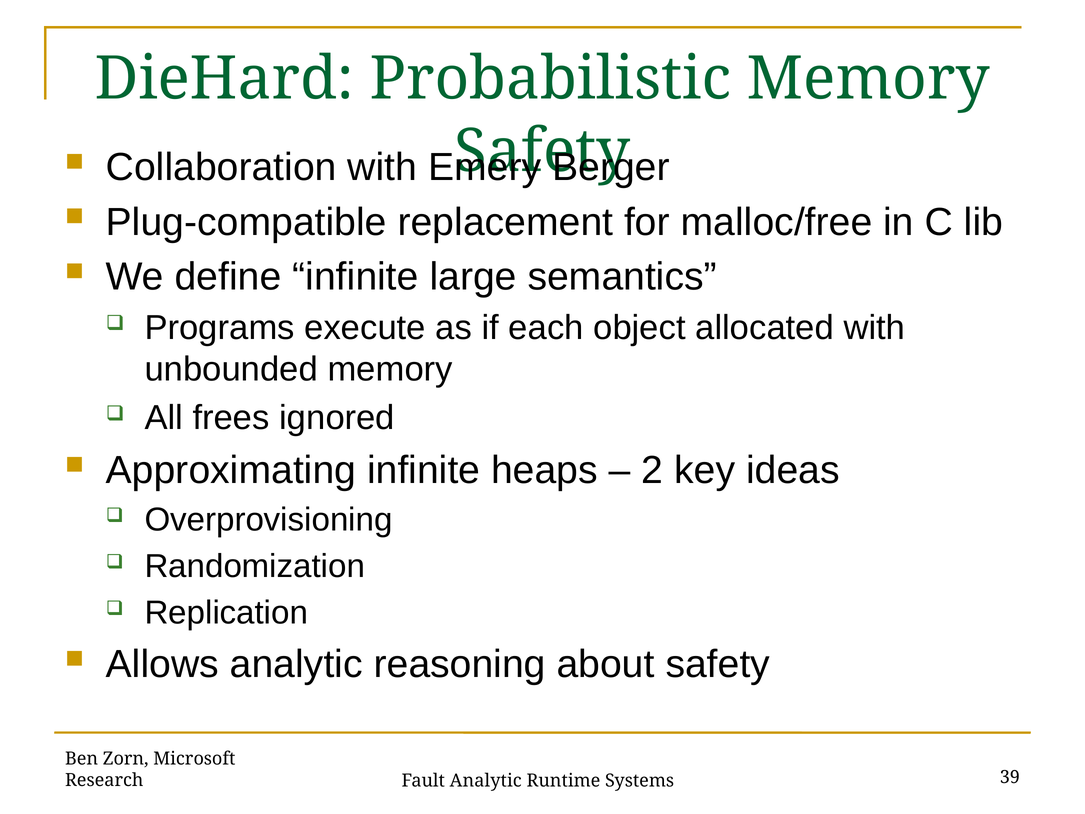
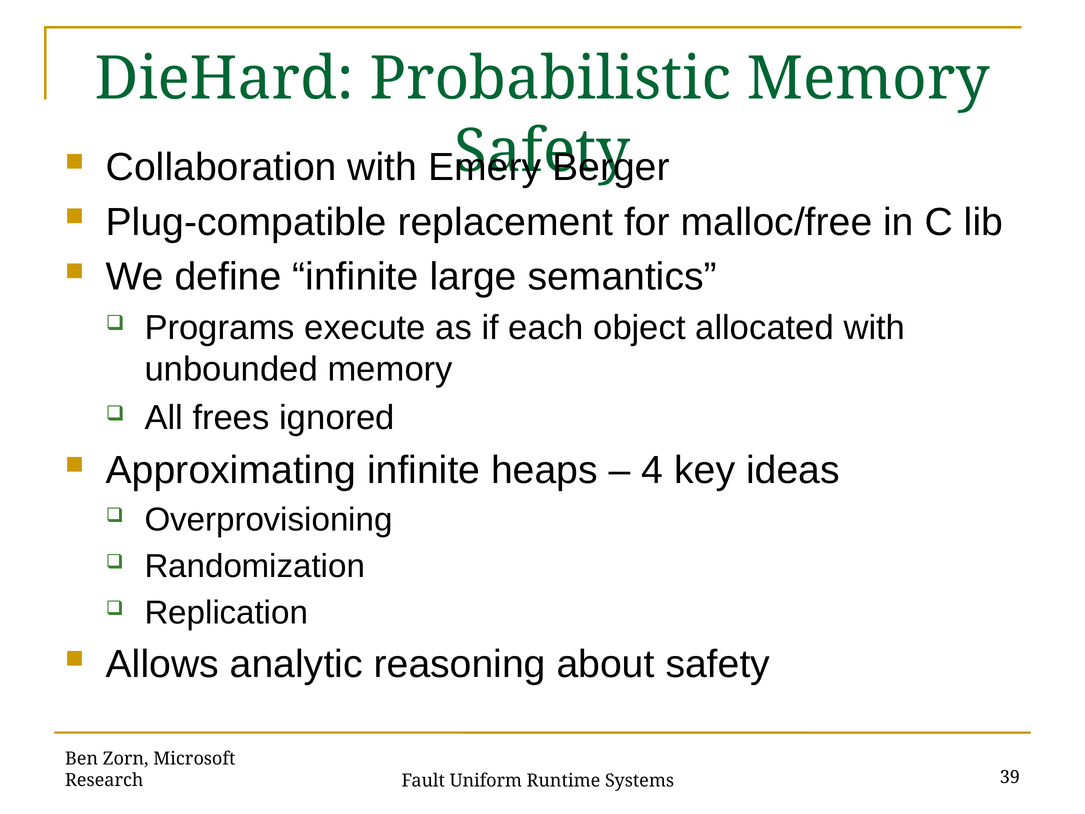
2: 2 -> 4 (652, 470)
Fault Analytic: Analytic -> Uniform (486, 781)
